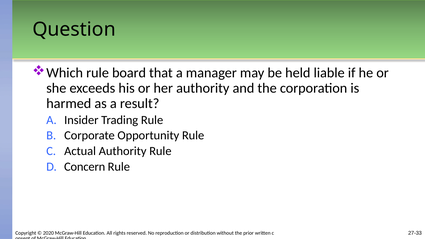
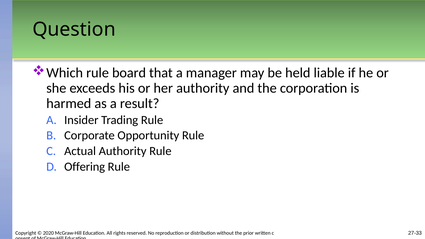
Concern: Concern -> Offering (85, 167)
